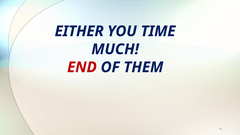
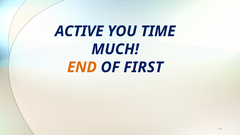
EITHER: EITHER -> ACTIVE (79, 31)
END colour: red -> orange (82, 67)
THEM: THEM -> FIRST (143, 67)
